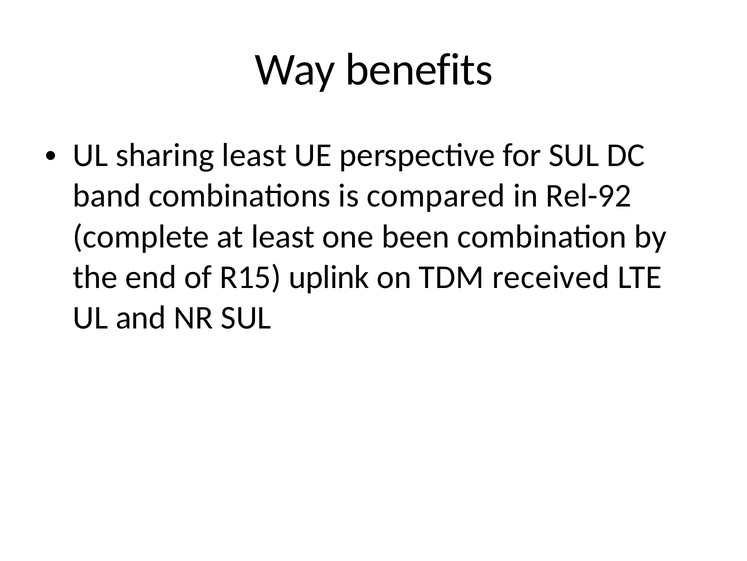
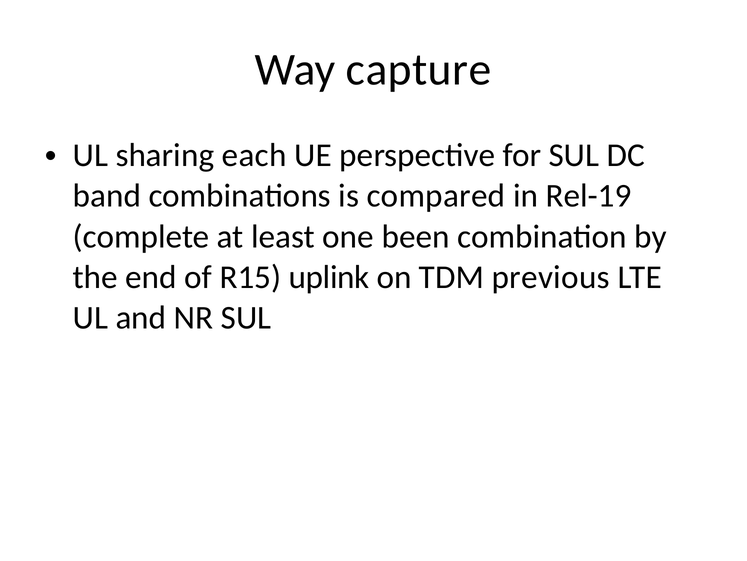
benefits: benefits -> capture (419, 70)
sharing least: least -> each (254, 155)
Rel-92: Rel-92 -> Rel-19 (589, 196)
received: received -> previous (551, 277)
